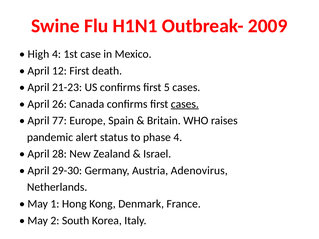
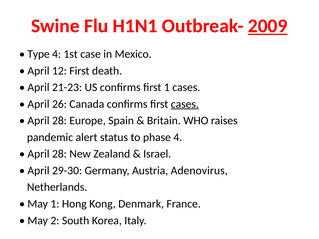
2009 underline: none -> present (268, 26)
High: High -> Type (39, 54)
first 5: 5 -> 1 (167, 87)
77: 77 -> 28 (59, 121)
